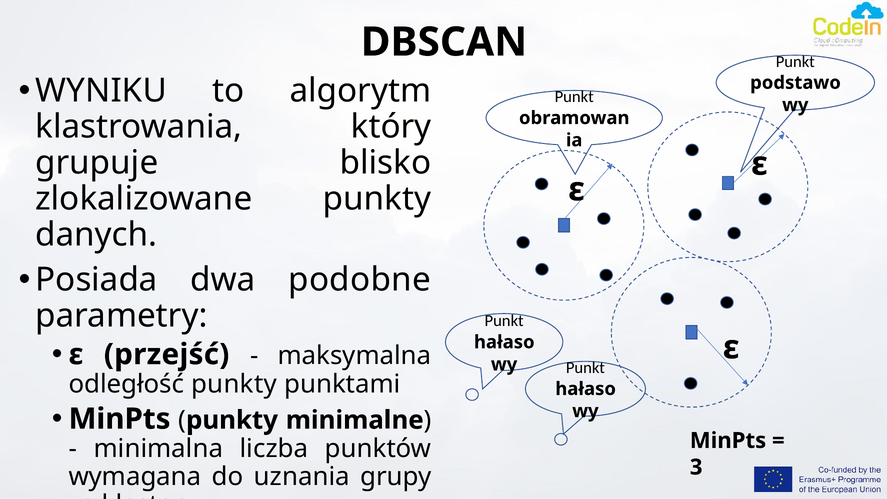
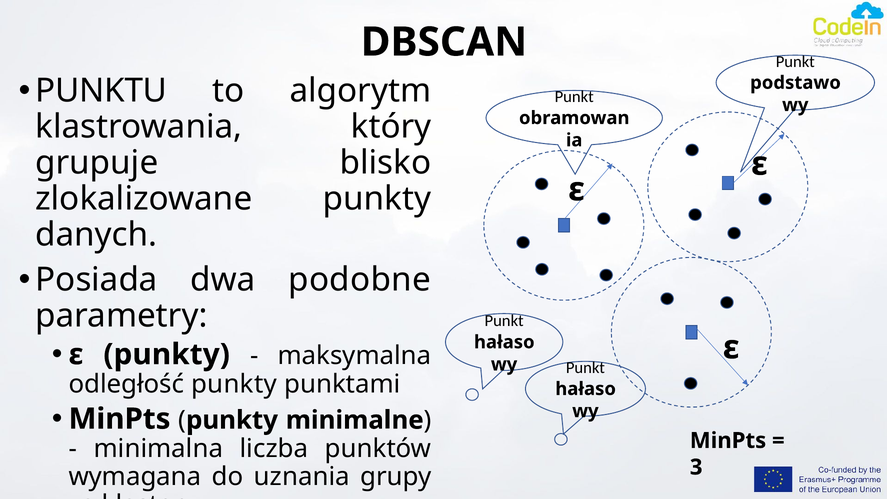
WYNIKU: WYNIKU -> PUNKTU (101, 91)
ε przejść: przejść -> punkty (167, 354)
